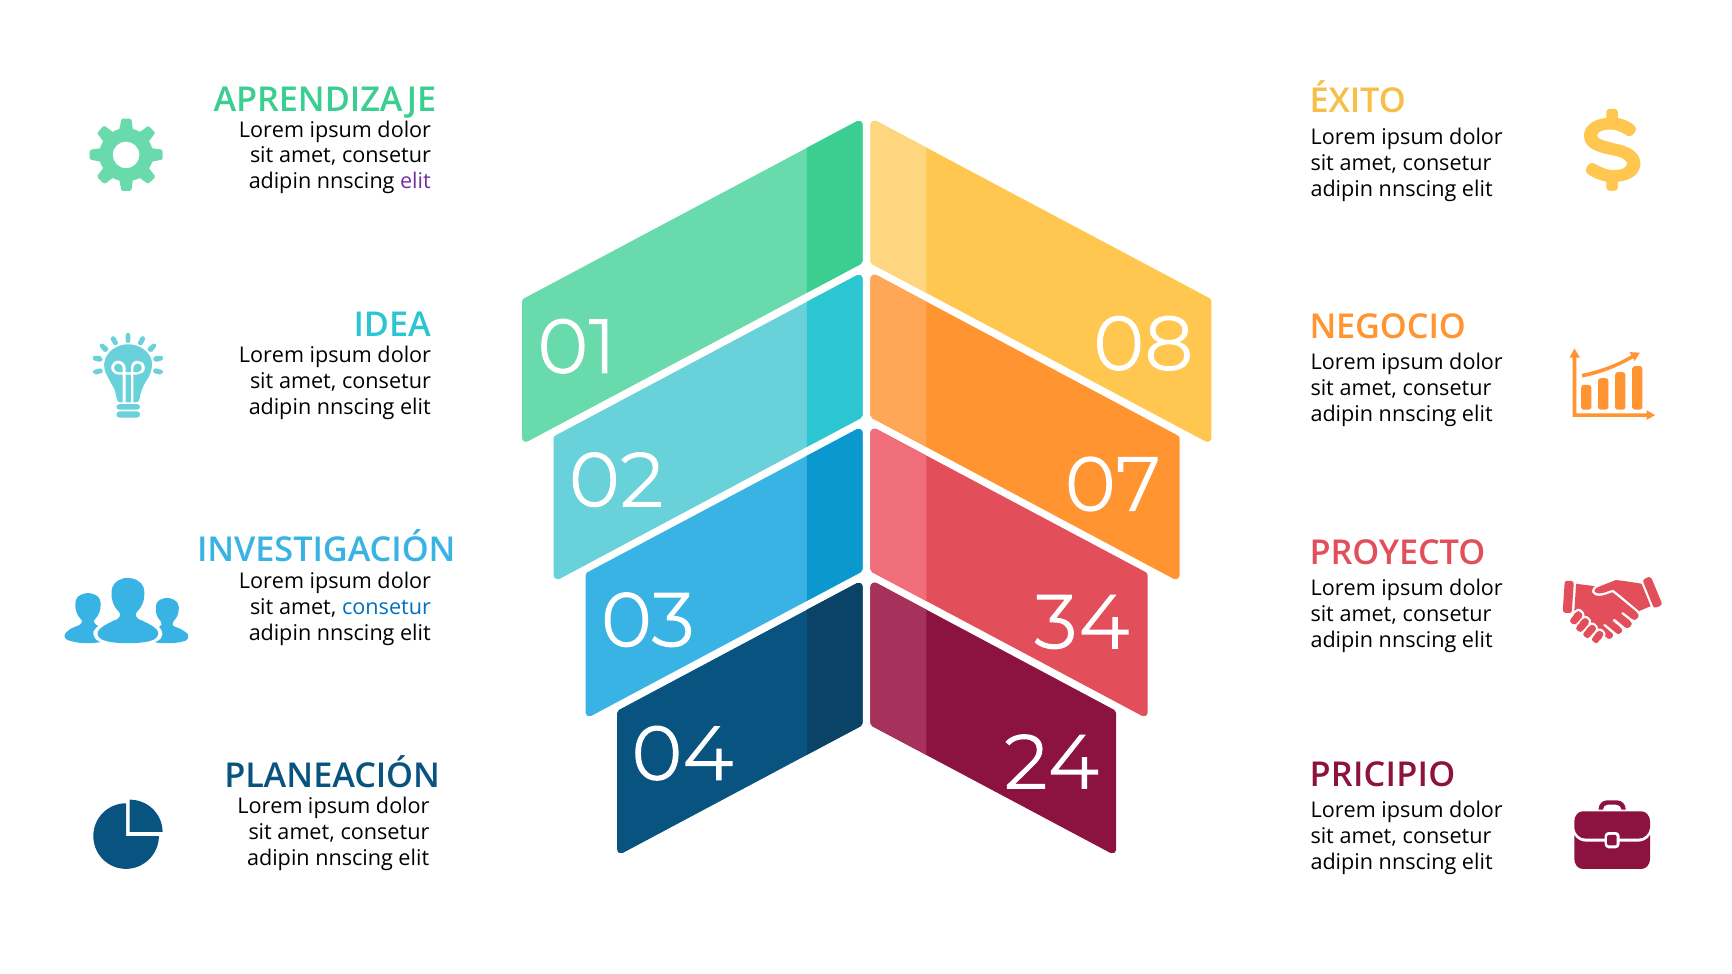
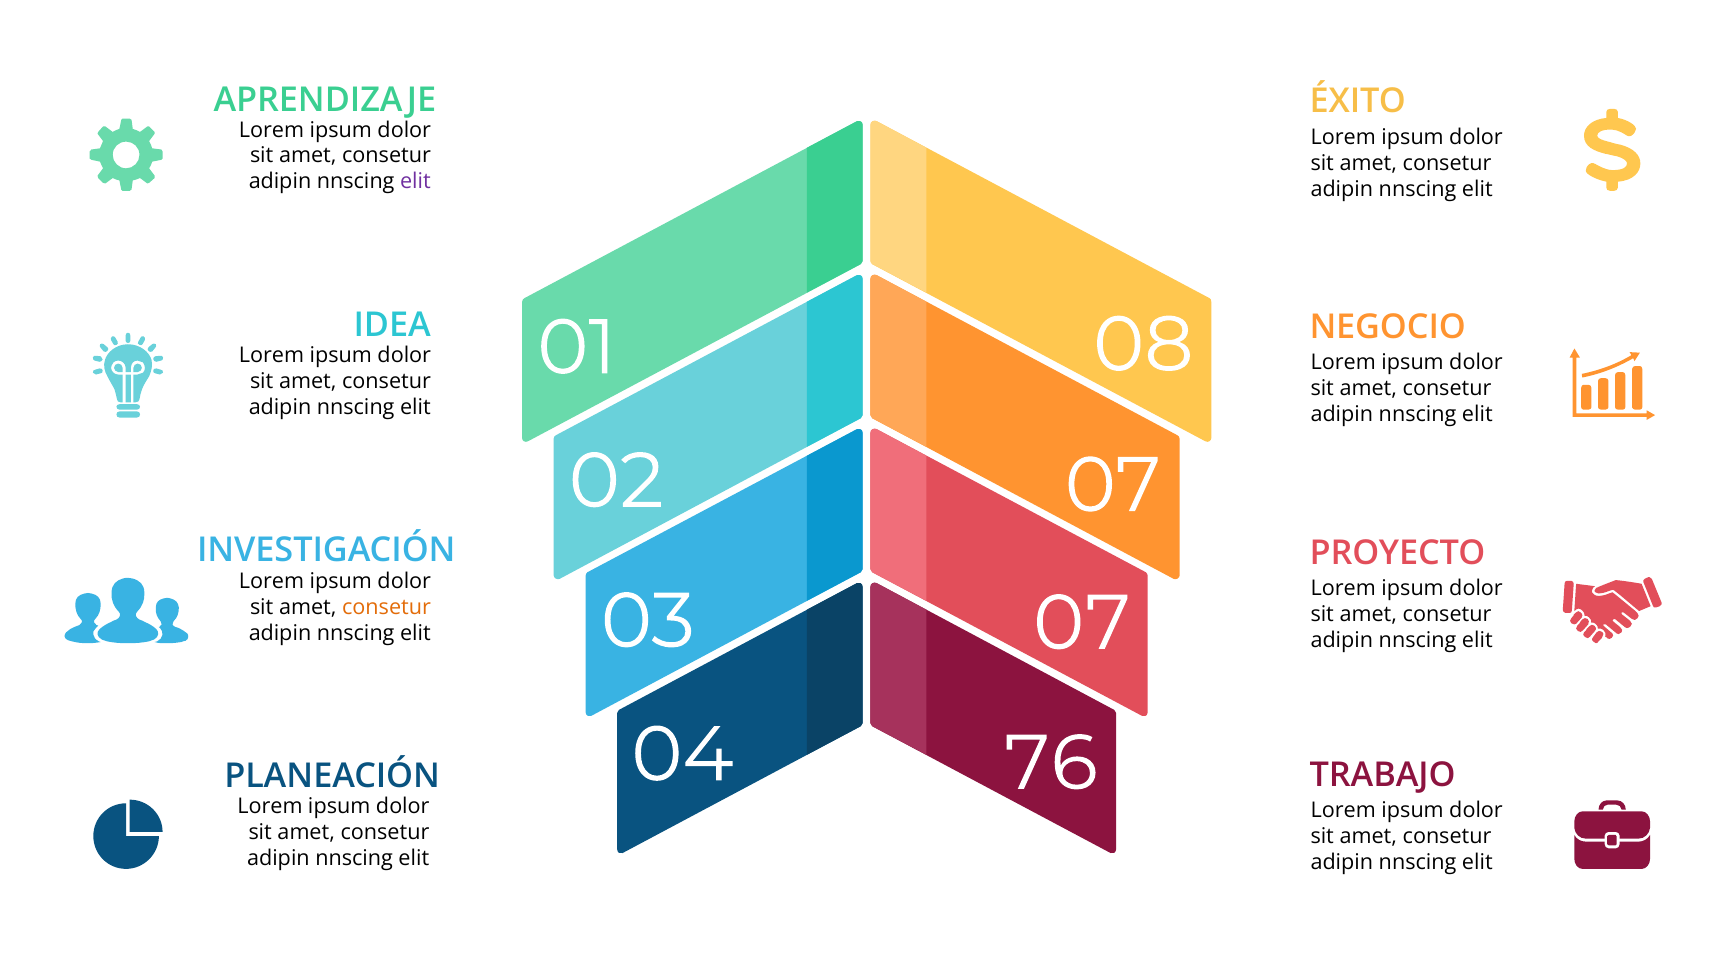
consetur colour: blue -> orange (387, 607)
03 34: 34 -> 07 (1082, 623)
24: 24 -> 76 (1051, 764)
PRICIPIO: PRICIPIO -> TRABAJO (1383, 775)
